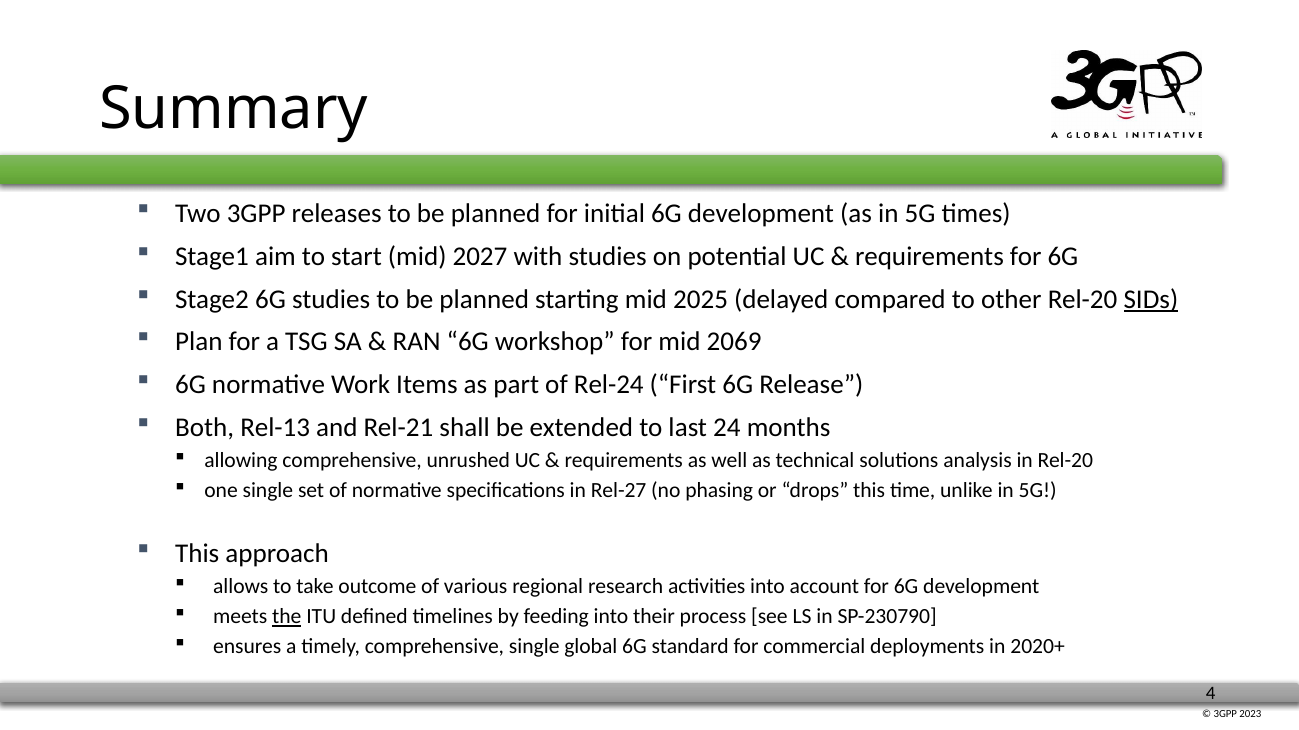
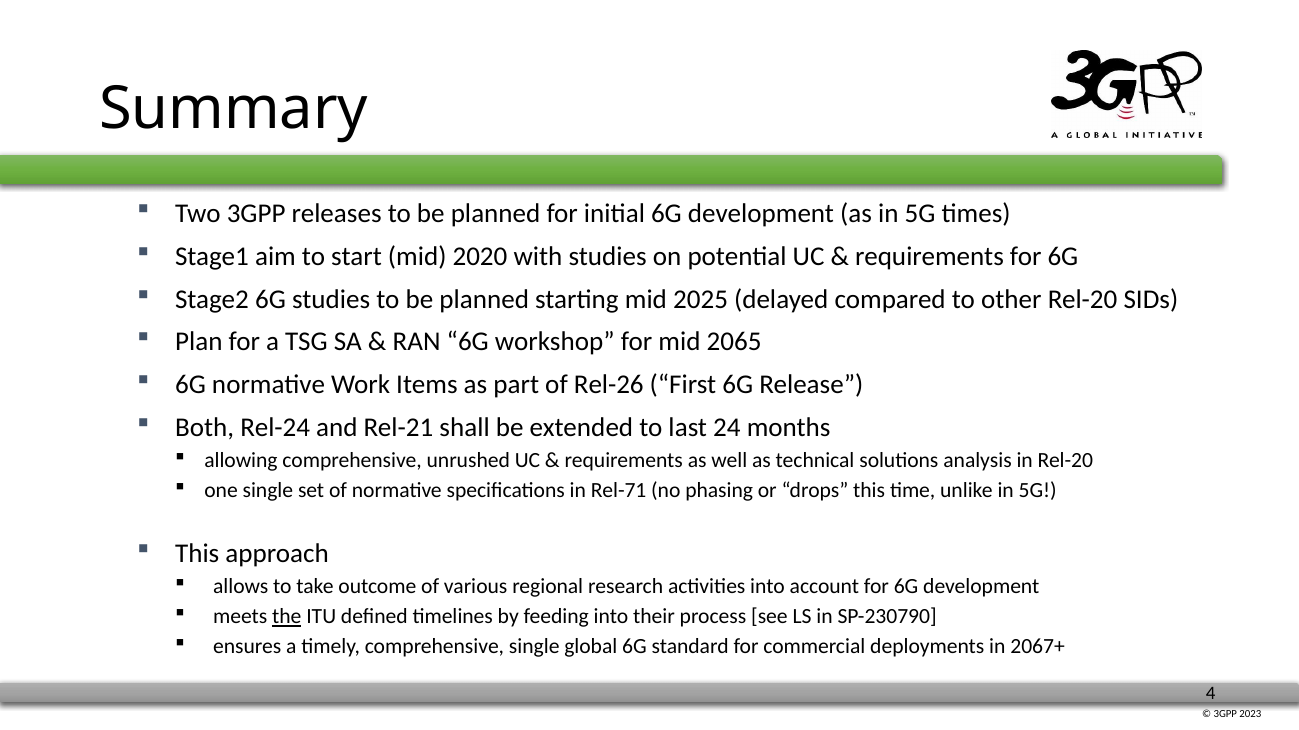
2027: 2027 -> 2020 (480, 257)
SIDs underline: present -> none (1151, 299)
2069: 2069 -> 2065 (734, 342)
Rel-24: Rel-24 -> Rel-26 (609, 385)
Rel-13: Rel-13 -> Rel-24 (275, 428)
Rel-27: Rel-27 -> Rel-71 (619, 491)
2020+: 2020+ -> 2067+ (1038, 647)
